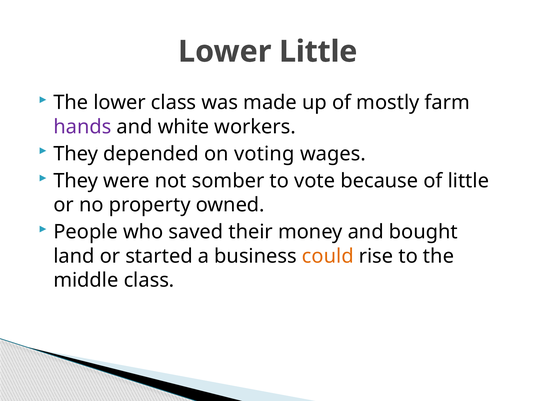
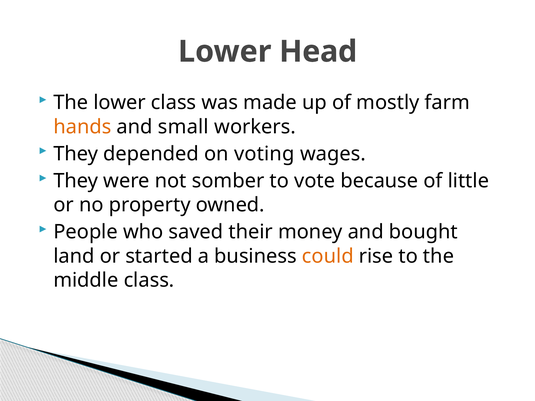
Lower Little: Little -> Head (318, 52)
hands colour: purple -> orange (82, 127)
white: white -> small (183, 127)
